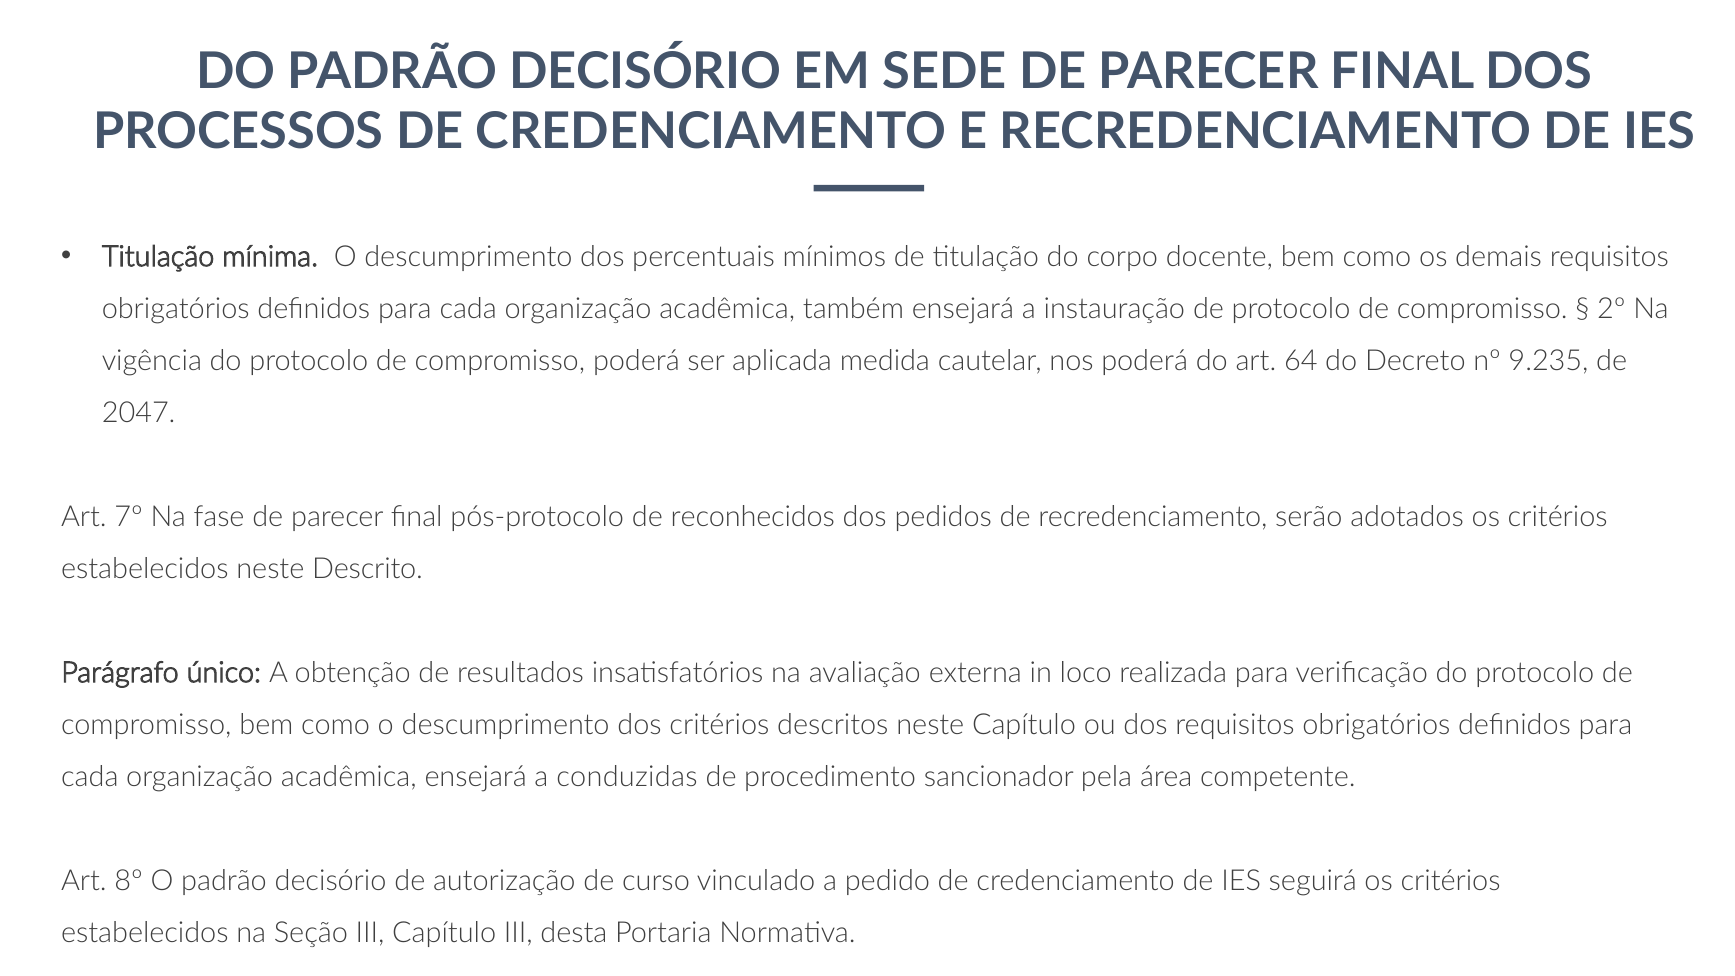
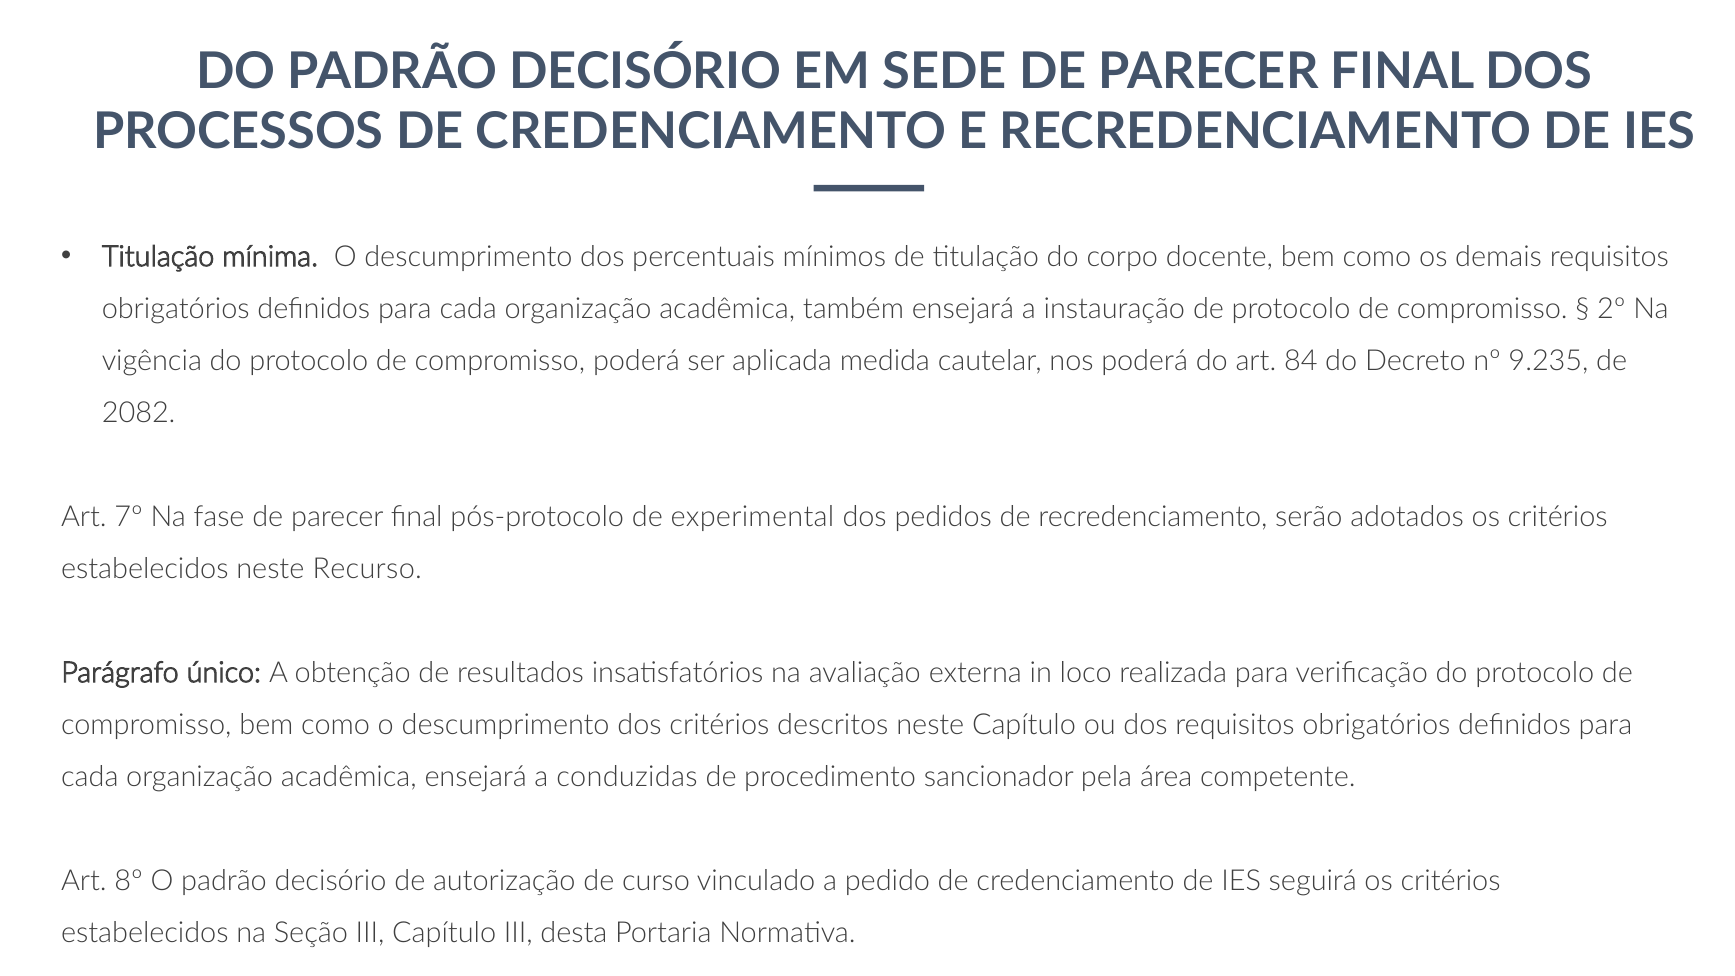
64: 64 -> 84 (1301, 361)
2047: 2047 -> 2082 (139, 413)
reconhecidos: reconhecidos -> experimental (752, 517)
Descrito: Descrito -> Recurso (367, 569)
